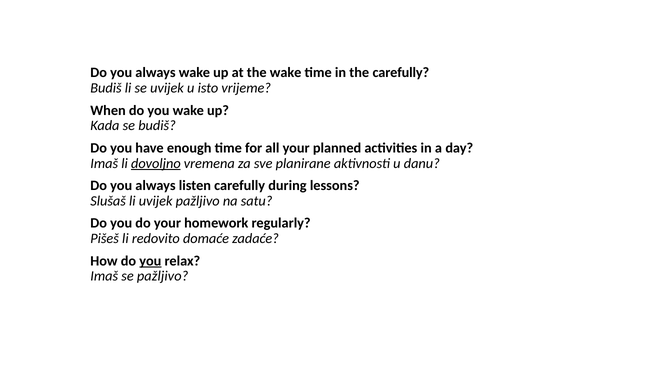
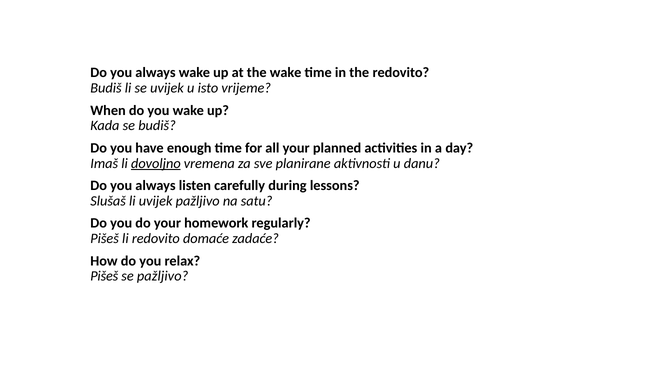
the carefully: carefully -> redovito (401, 73)
you underline: present -> none (150, 261)
Imaš: Imaš -> Pišeš (104, 276)
